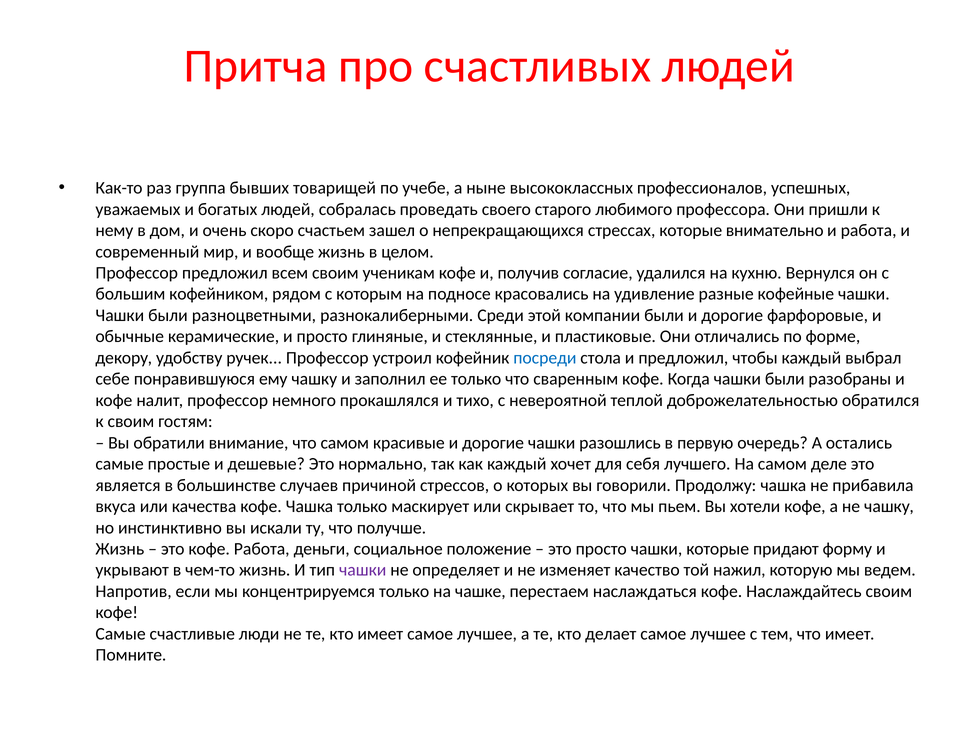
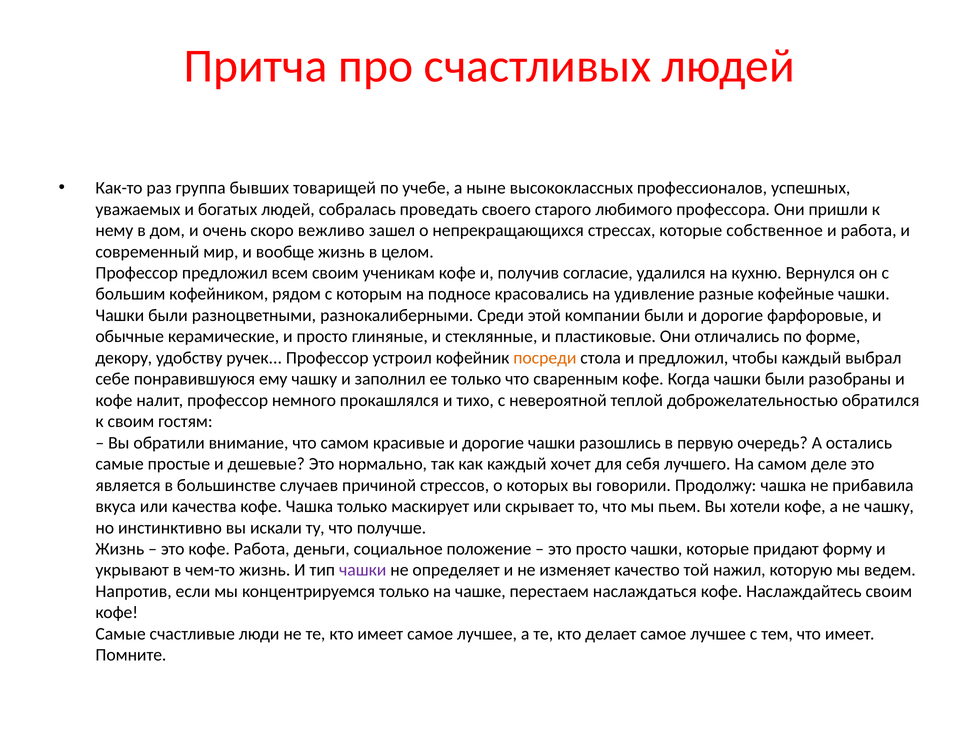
счастьем: счастьем -> вежливо (331, 231)
внимательно: внимательно -> собственное (775, 231)
посреди colour: blue -> orange (545, 358)
